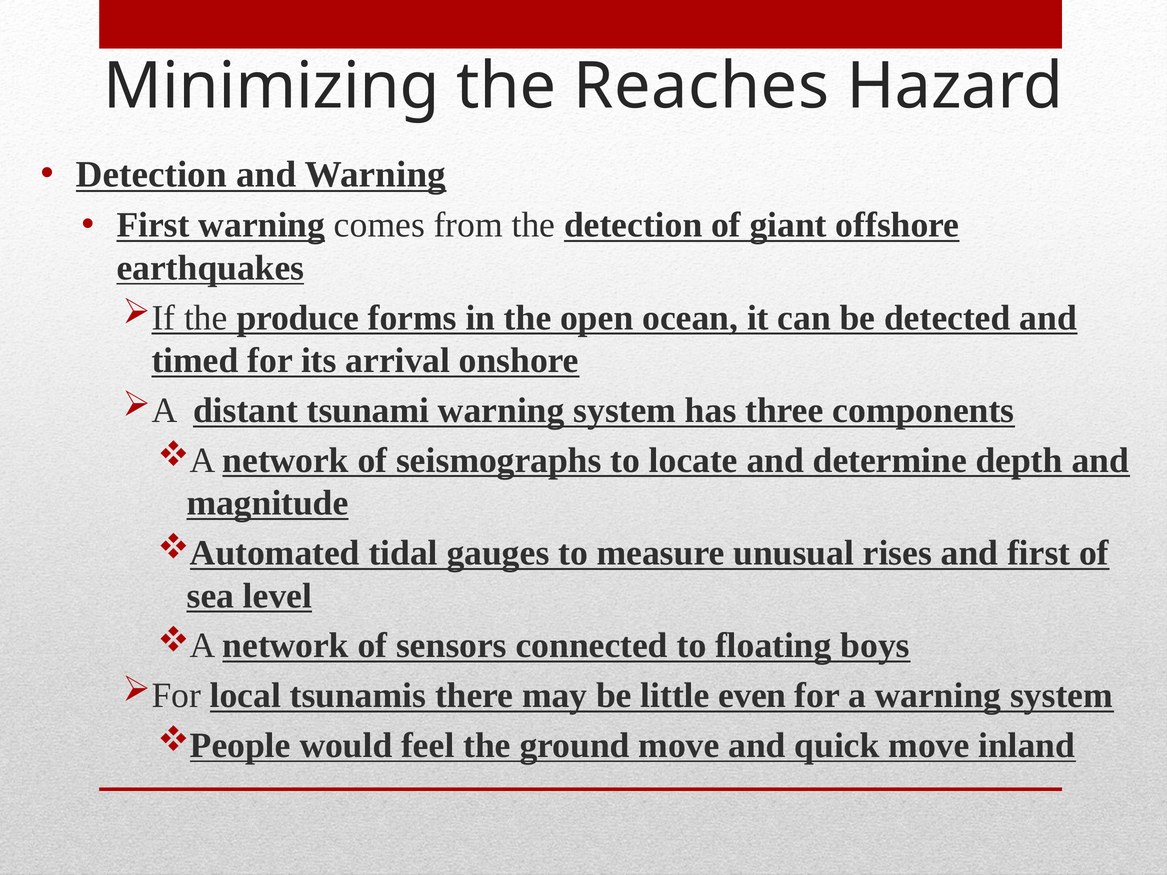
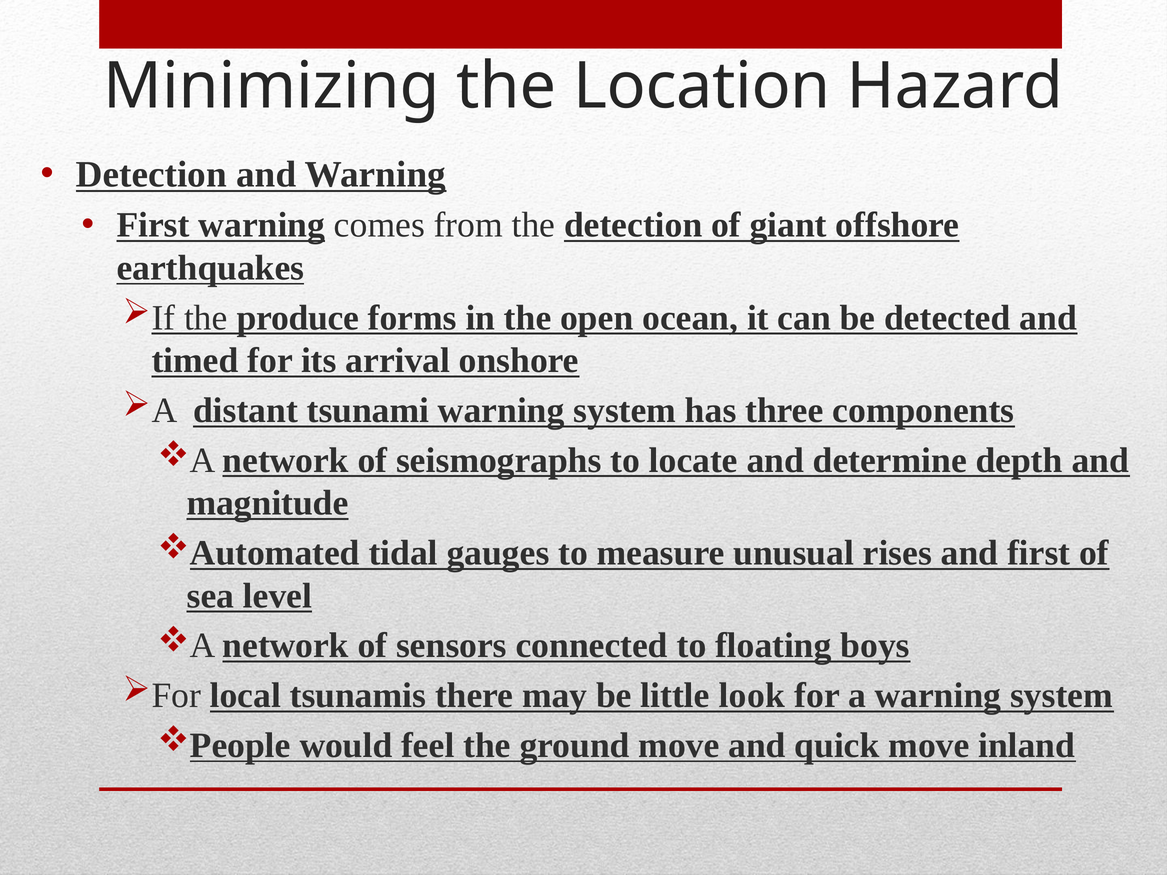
Reaches: Reaches -> Location (702, 86)
even: even -> look (752, 696)
